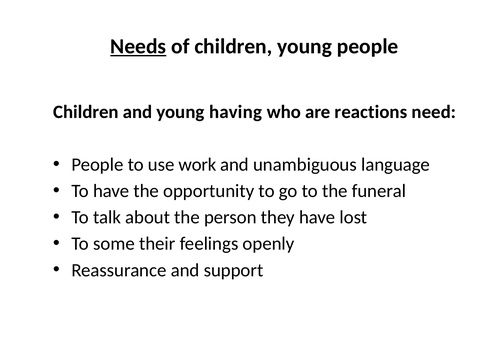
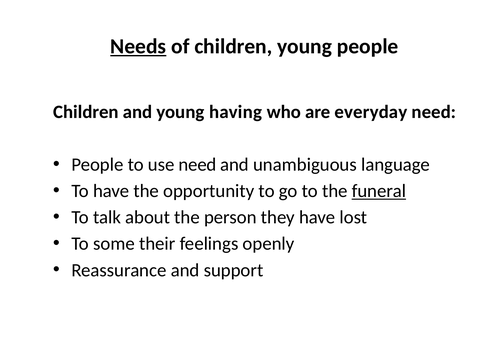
reactions: reactions -> everyday (371, 112)
use work: work -> need (197, 165)
funeral underline: none -> present (379, 191)
